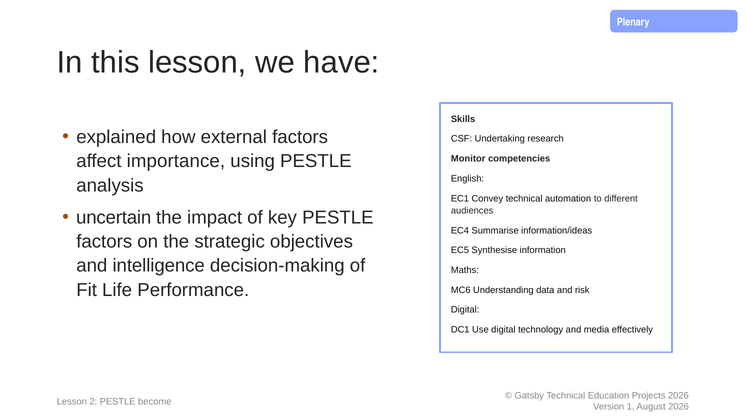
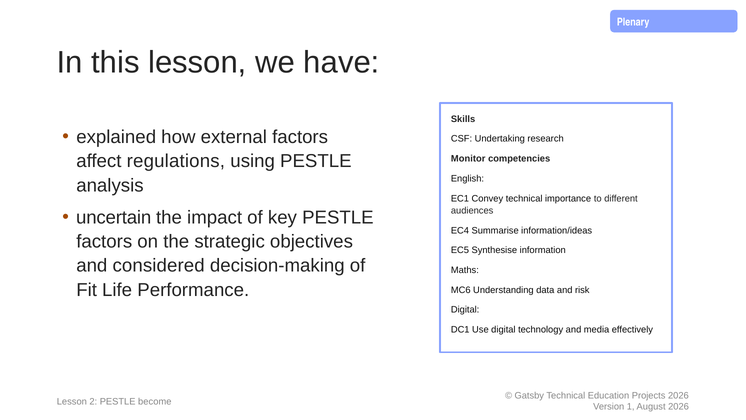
importance: importance -> regulations (176, 161)
automation: automation -> importance (568, 198)
intelligence: intelligence -> considered (159, 266)
